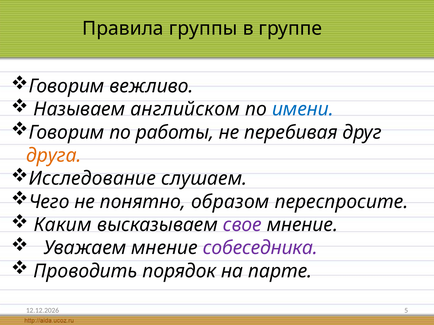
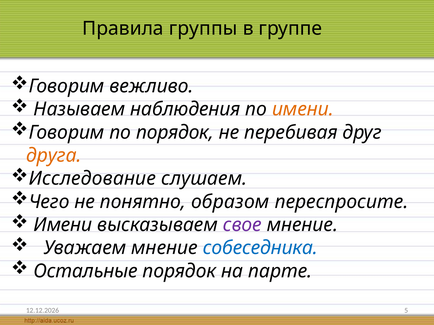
английском: английском -> наблюдения (185, 109)
имени colour: blue -> orange (303, 109)
по работы: работы -> порядок (175, 133)
Каким: Каким -> Имени (63, 225)
собеседника colour: purple -> blue (260, 248)
Проводить: Проводить -> Остальные (86, 271)
